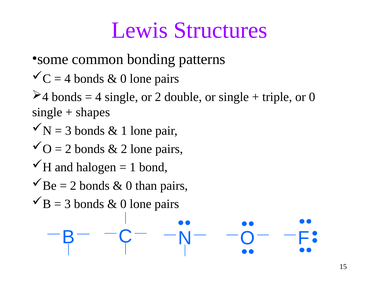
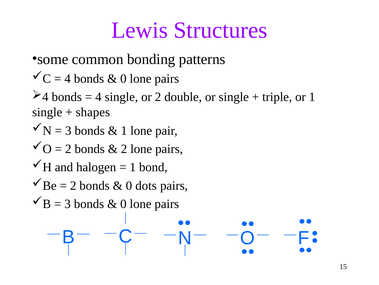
or 0: 0 -> 1 (312, 97)
than: than -> dots (146, 185)
